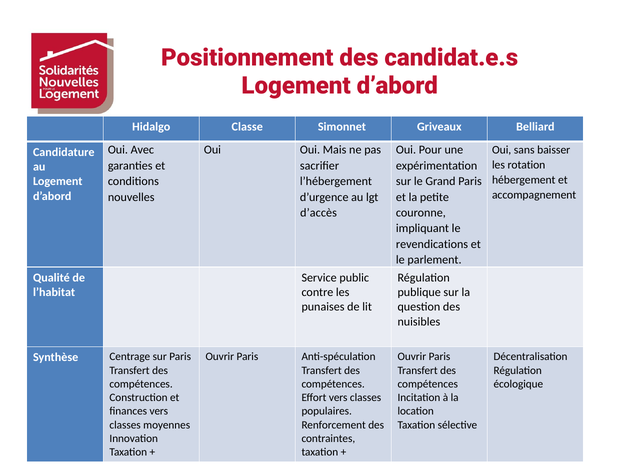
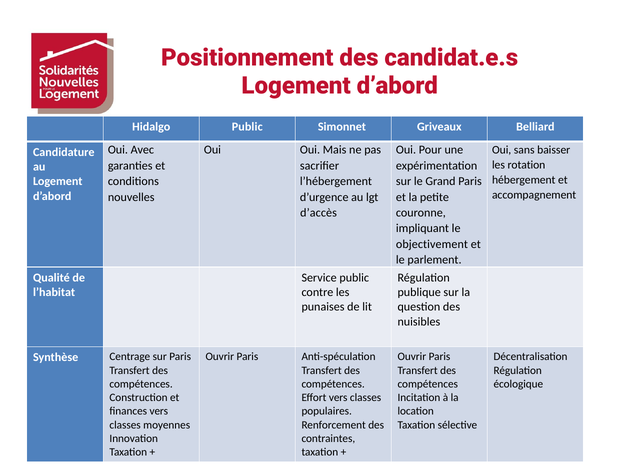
Hidalgo Classe: Classe -> Public (247, 127)
revendications: revendications -> objectivement (432, 244)
